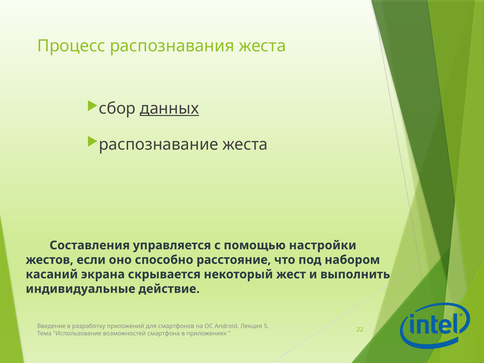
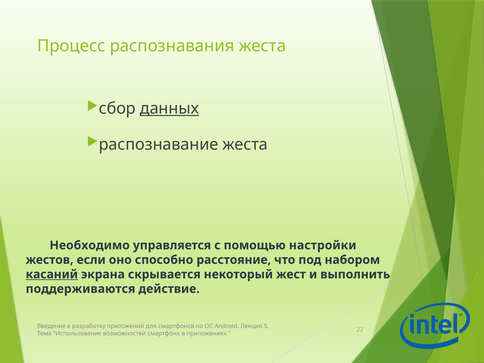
Составления: Составления -> Необходимо (90, 245)
касаний underline: none -> present (52, 274)
индивидуальные: индивидуальные -> поддерживаются (80, 289)
